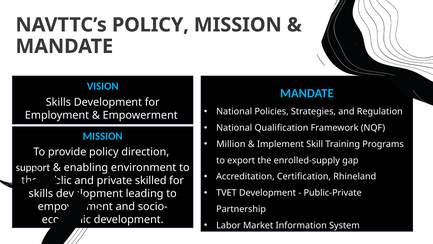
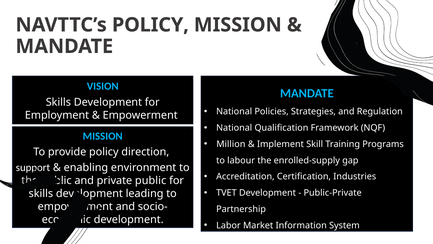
export: export -> labour (241, 160)
Rhineland: Rhineland -> Industries (355, 176)
skilled: skilled -> public (151, 180)
